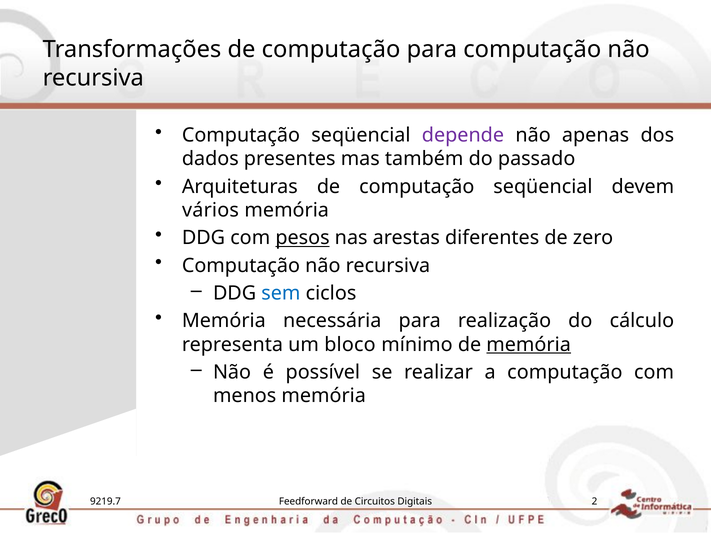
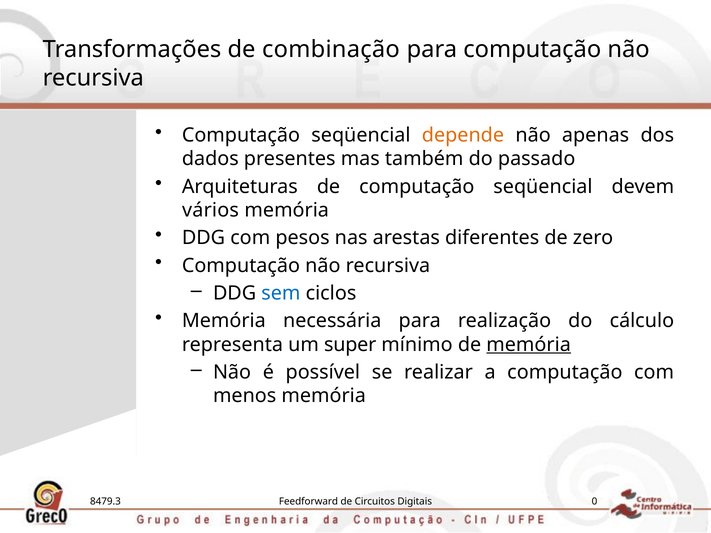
Transformações de computação: computação -> combinação (331, 50)
depende colour: purple -> orange (463, 135)
pesos underline: present -> none (303, 238)
bloco: bloco -> super (350, 345)
9219.7: 9219.7 -> 8479.3 (105, 502)
2: 2 -> 0 (594, 502)
